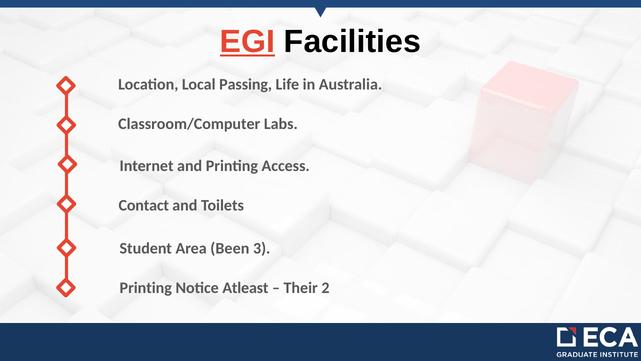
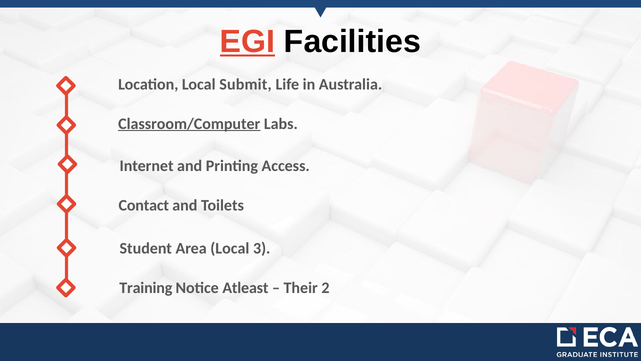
Passing: Passing -> Submit (245, 84)
Classroom/Computer underline: none -> present (189, 124)
Area Been: Been -> Local (230, 248)
Printing: Printing -> Training (146, 288)
